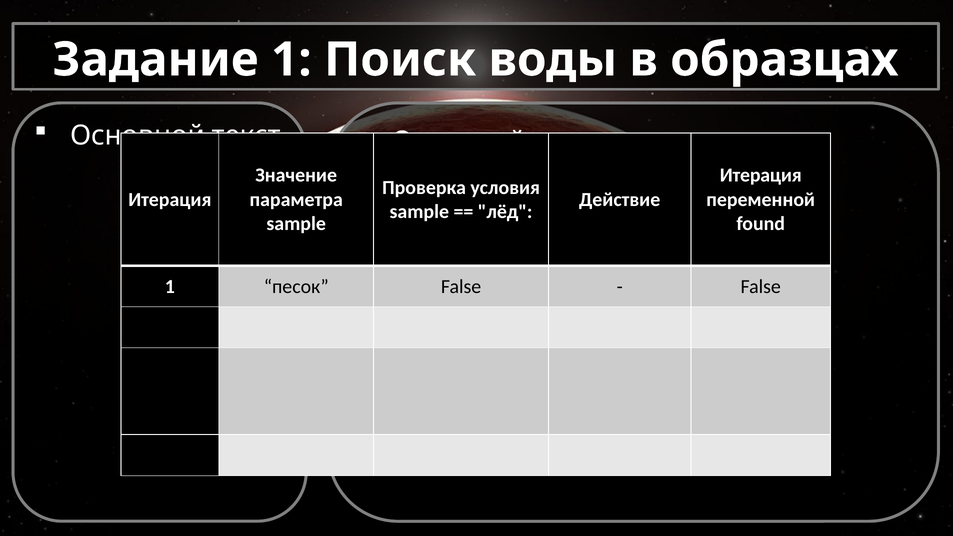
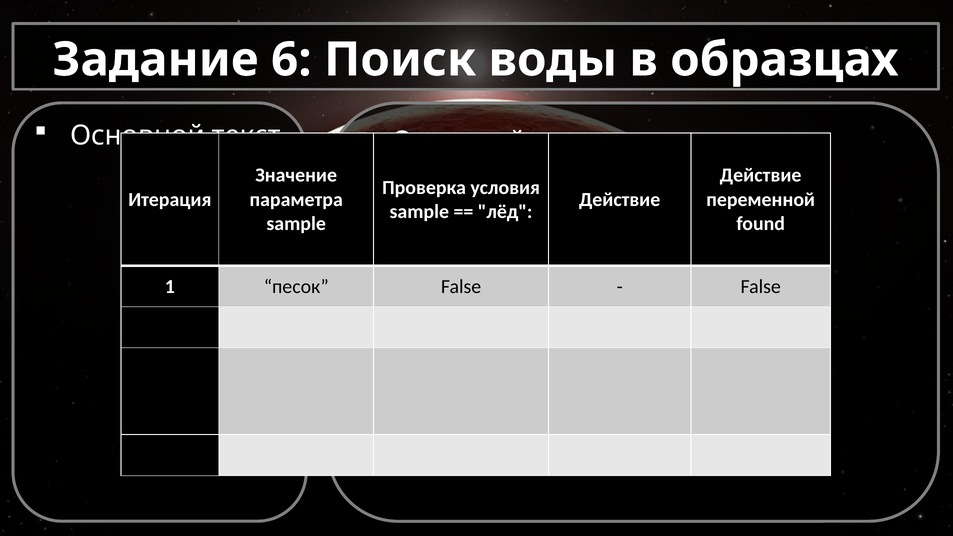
Задание 1: 1 -> 6 (291, 60)
Итерация: Итерация -> Действие (761, 175)
